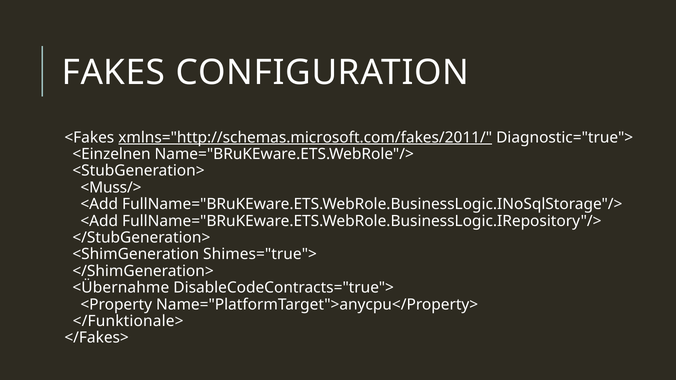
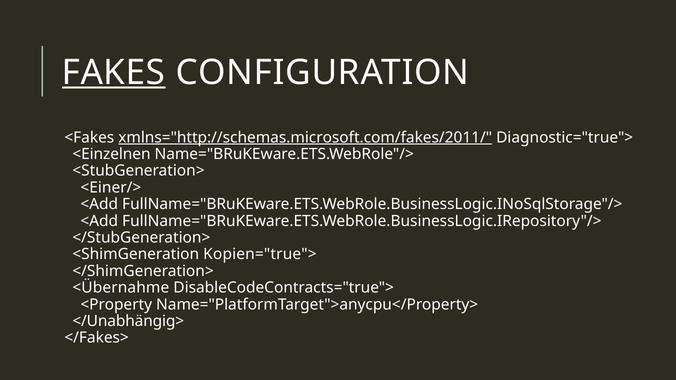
FAKES underline: none -> present (113, 73)
<Muss/>: <Muss/> -> <Einer/> (111, 188)
Shimes="true">: Shimes="true"> -> Kopien="true"> (260, 254)
</Funktionale>: </Funktionale> -> </Unabhängig> (128, 321)
